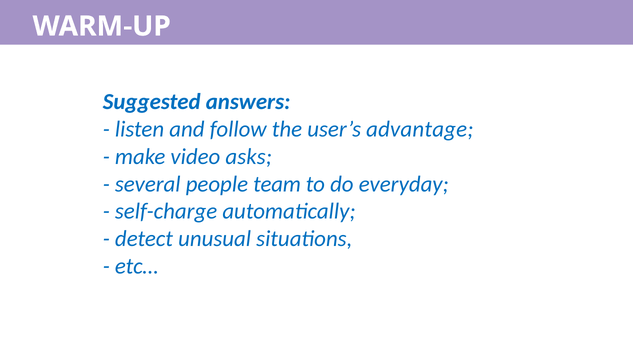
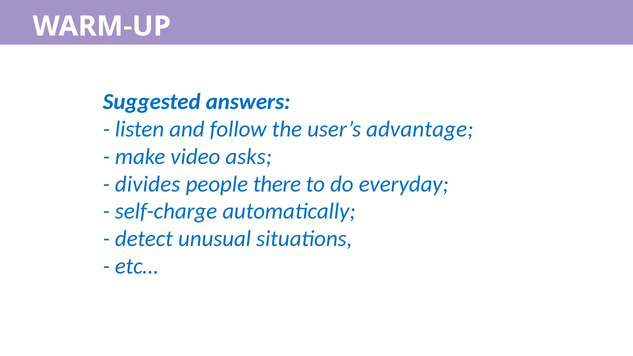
several: several -> divides (148, 184)
team: team -> there (277, 184)
